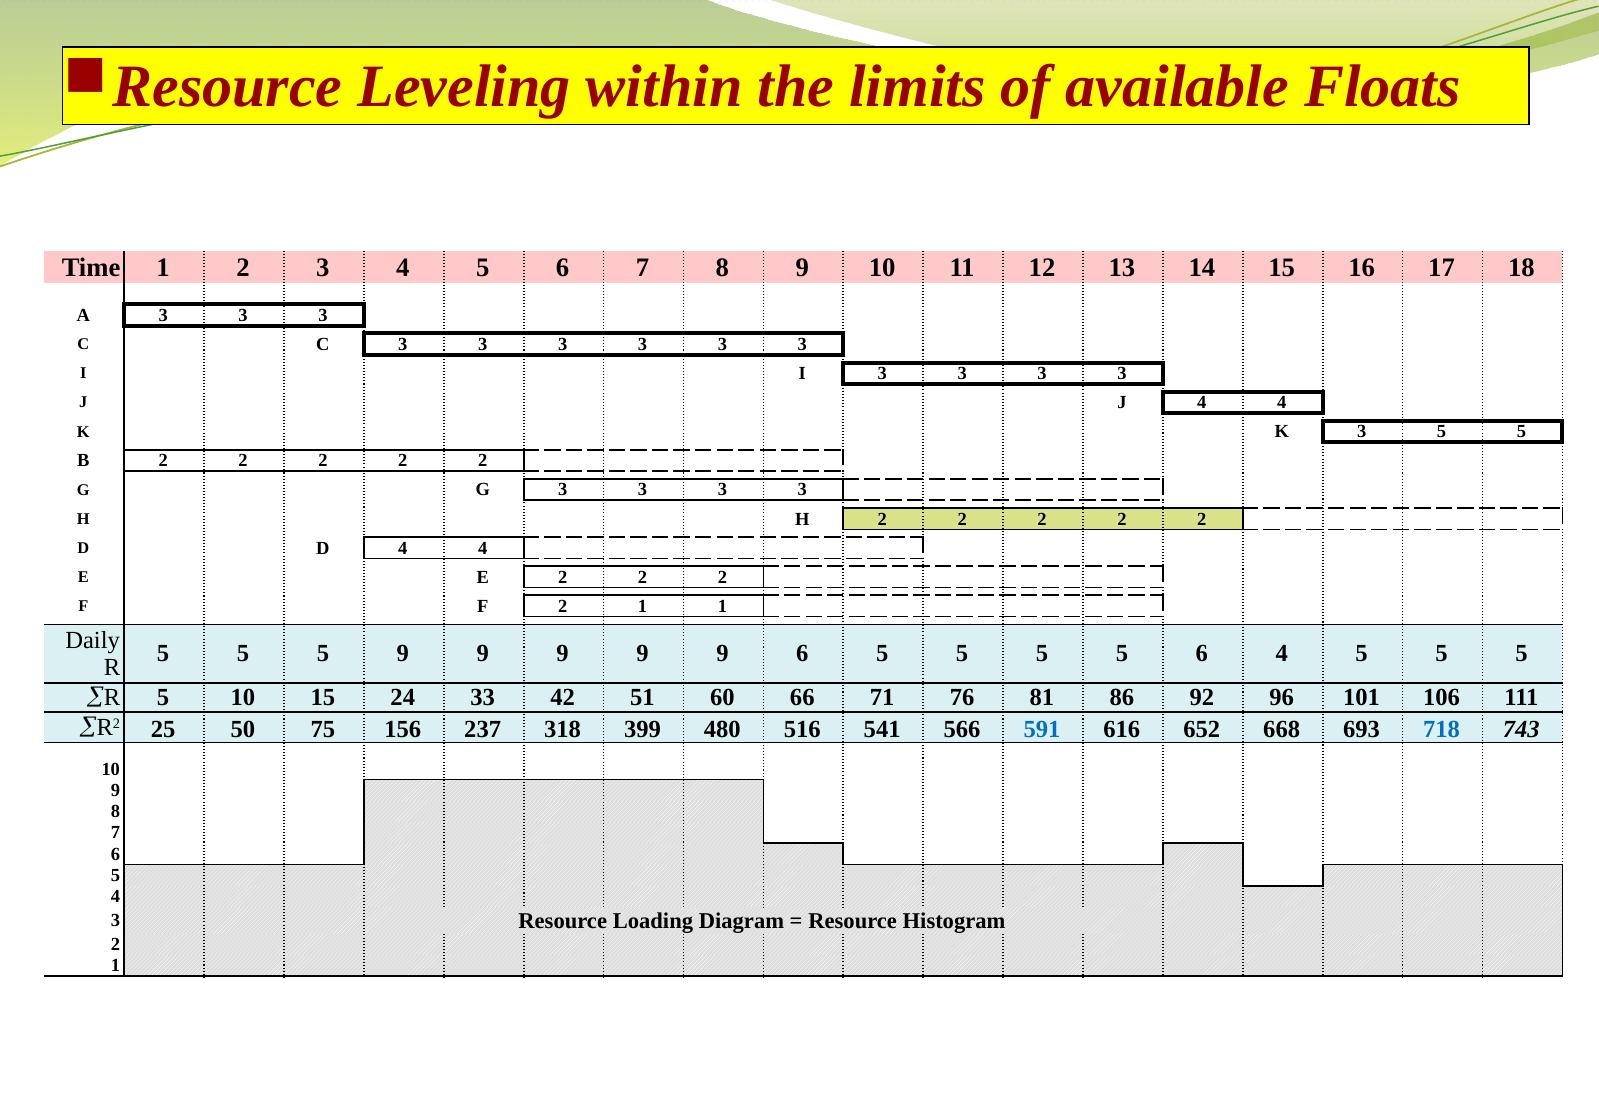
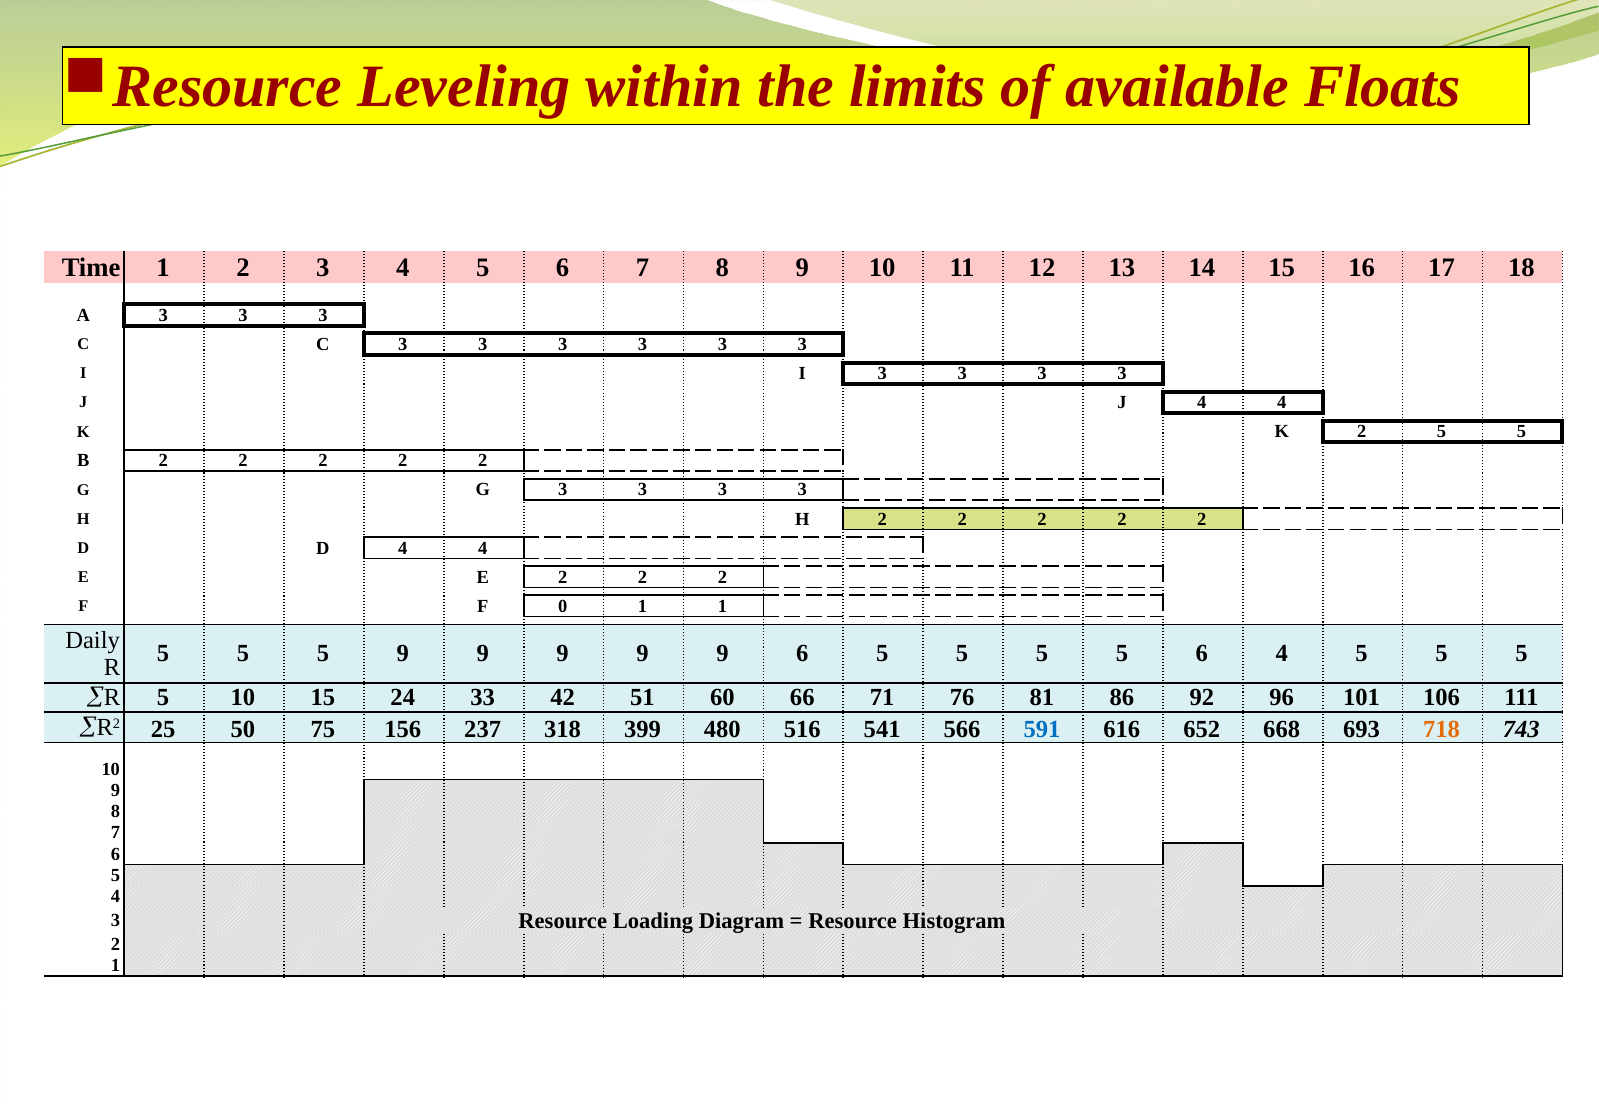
K 3: 3 -> 2 (1362, 432)
F 2: 2 -> 0 (563, 606)
718 colour: blue -> orange (1441, 729)
